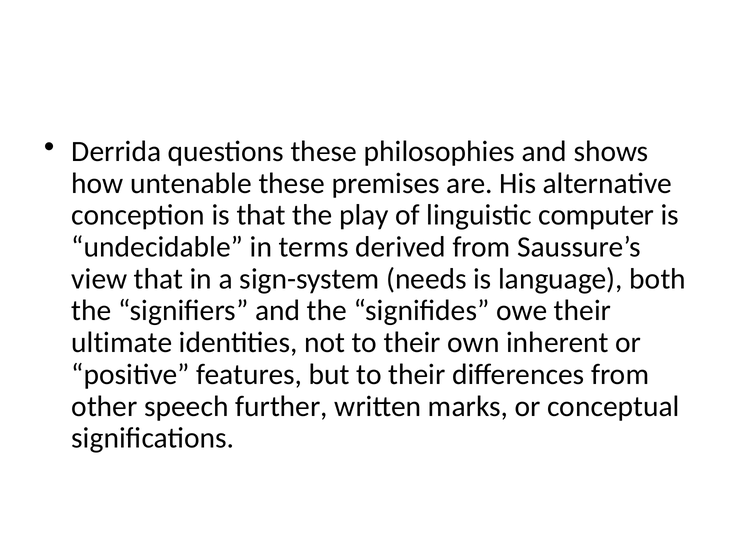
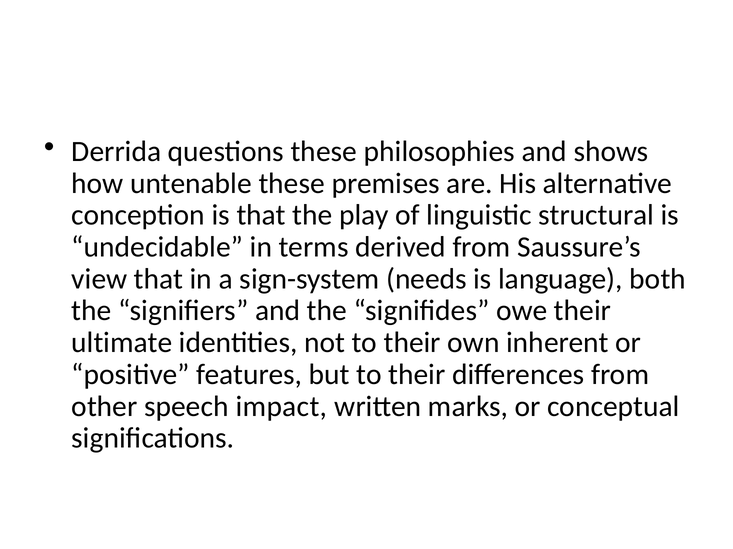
computer: computer -> structural (596, 215)
further: further -> impact (281, 407)
